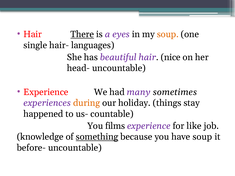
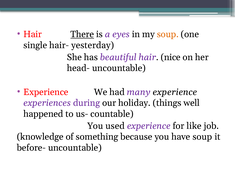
languages: languages -> yesterday (93, 45)
many sometimes: sometimes -> experience (175, 92)
during colour: orange -> purple (87, 103)
stay: stay -> well (192, 103)
films: films -> used (115, 126)
something underline: present -> none (97, 137)
